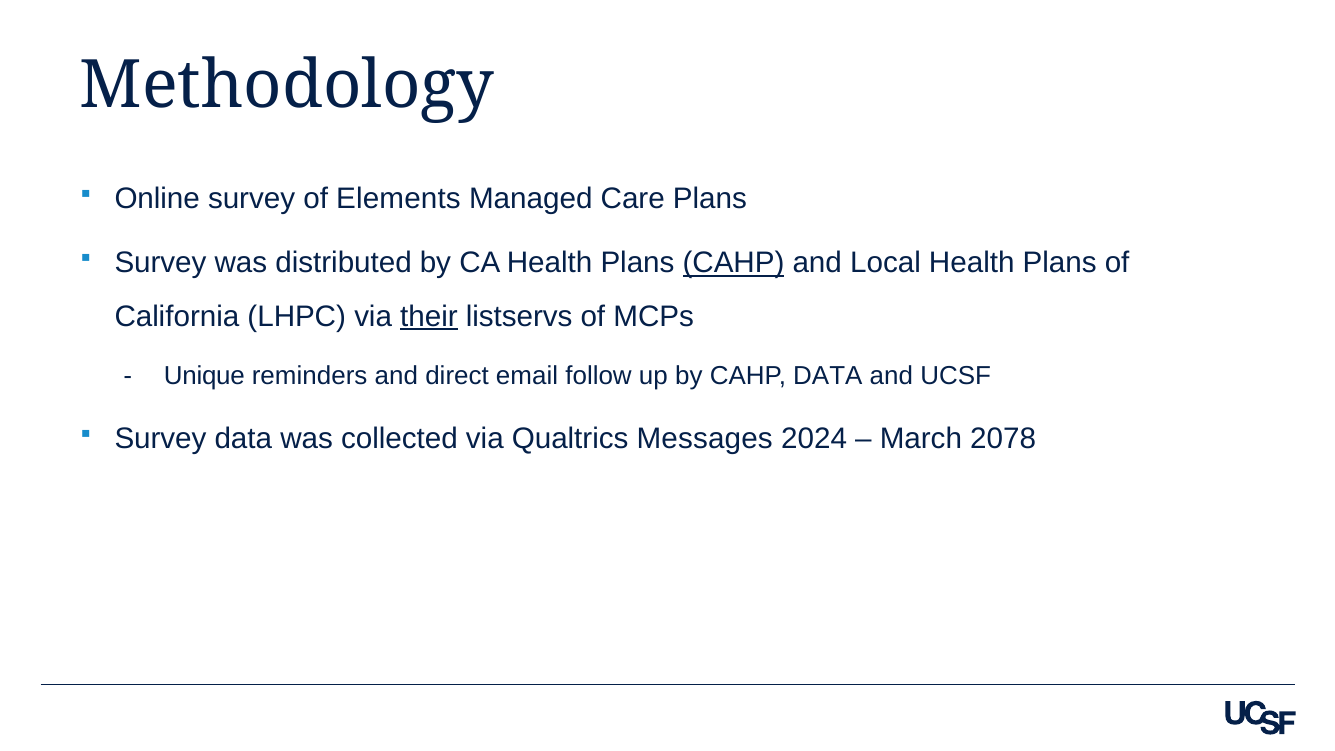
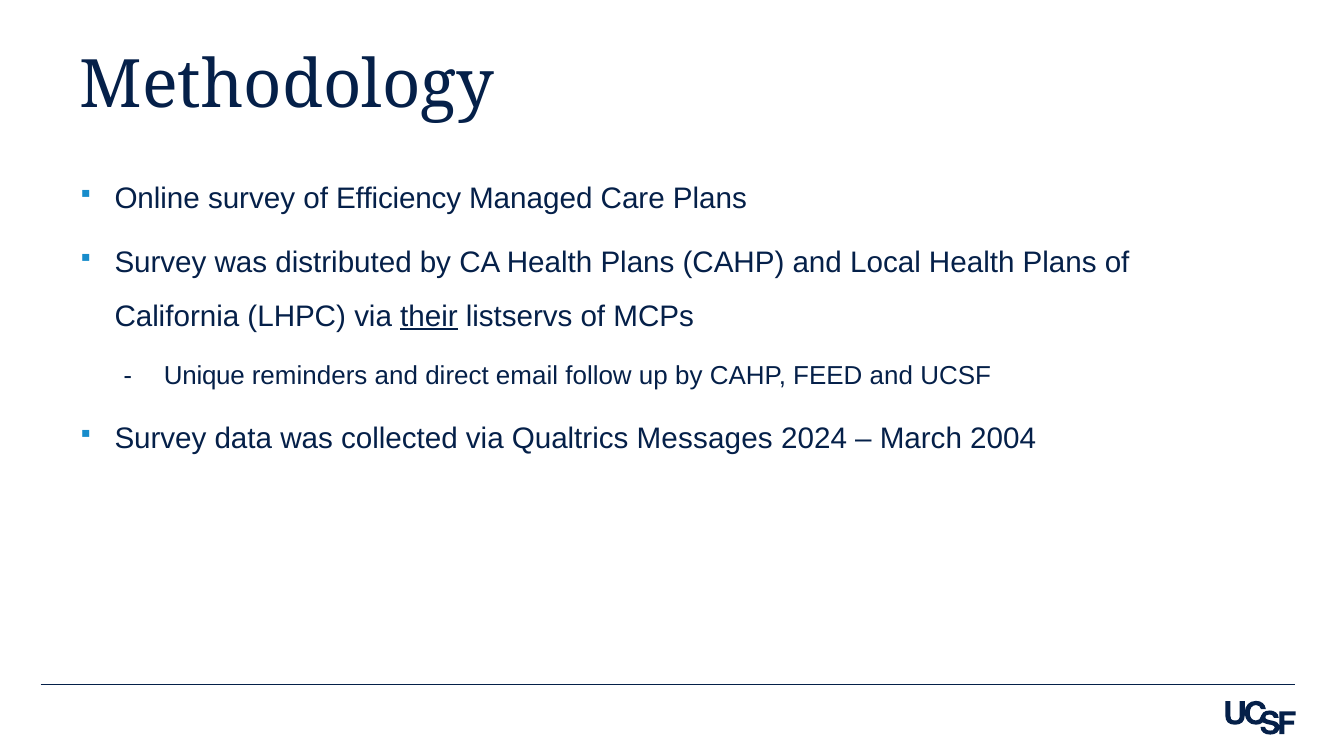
Elements: Elements -> Efficiency (399, 199)
CAHP underline: present -> none (733, 263)
CAHP DATA: DATA -> FEED (828, 376)
2078: 2078 -> 2004 (1003, 439)
